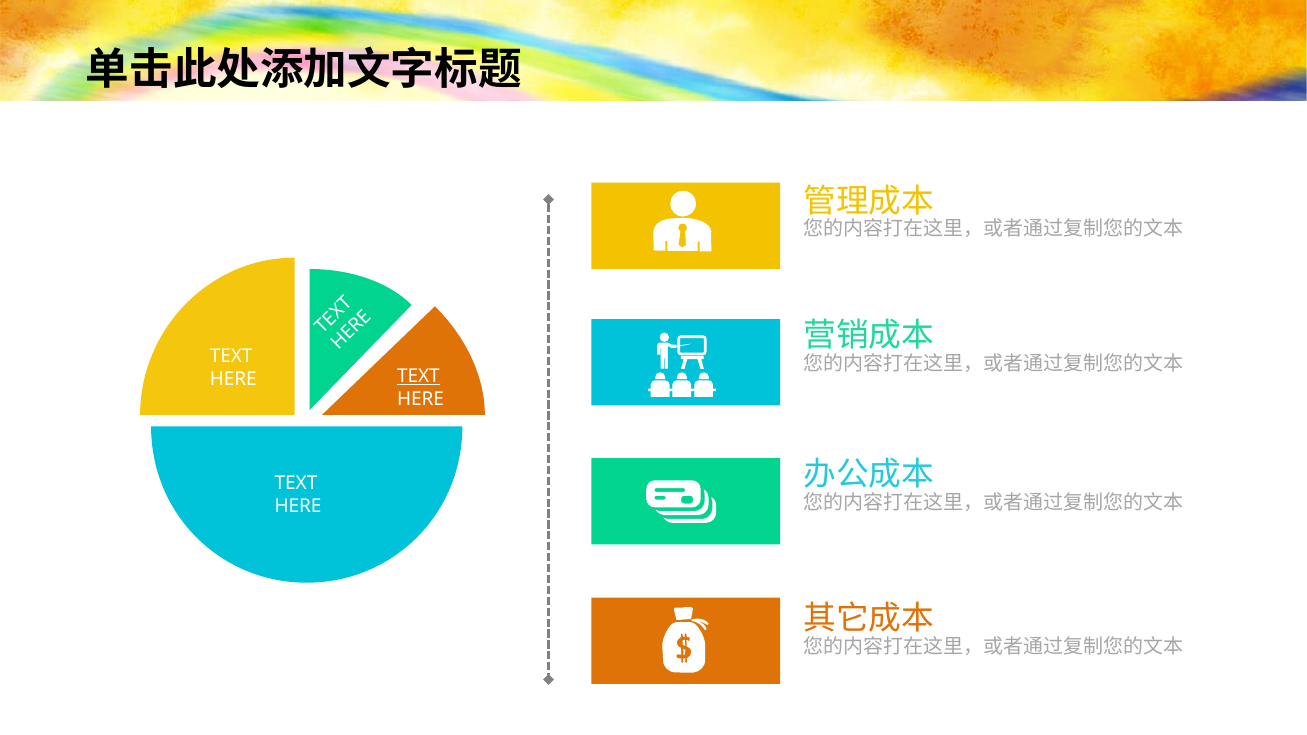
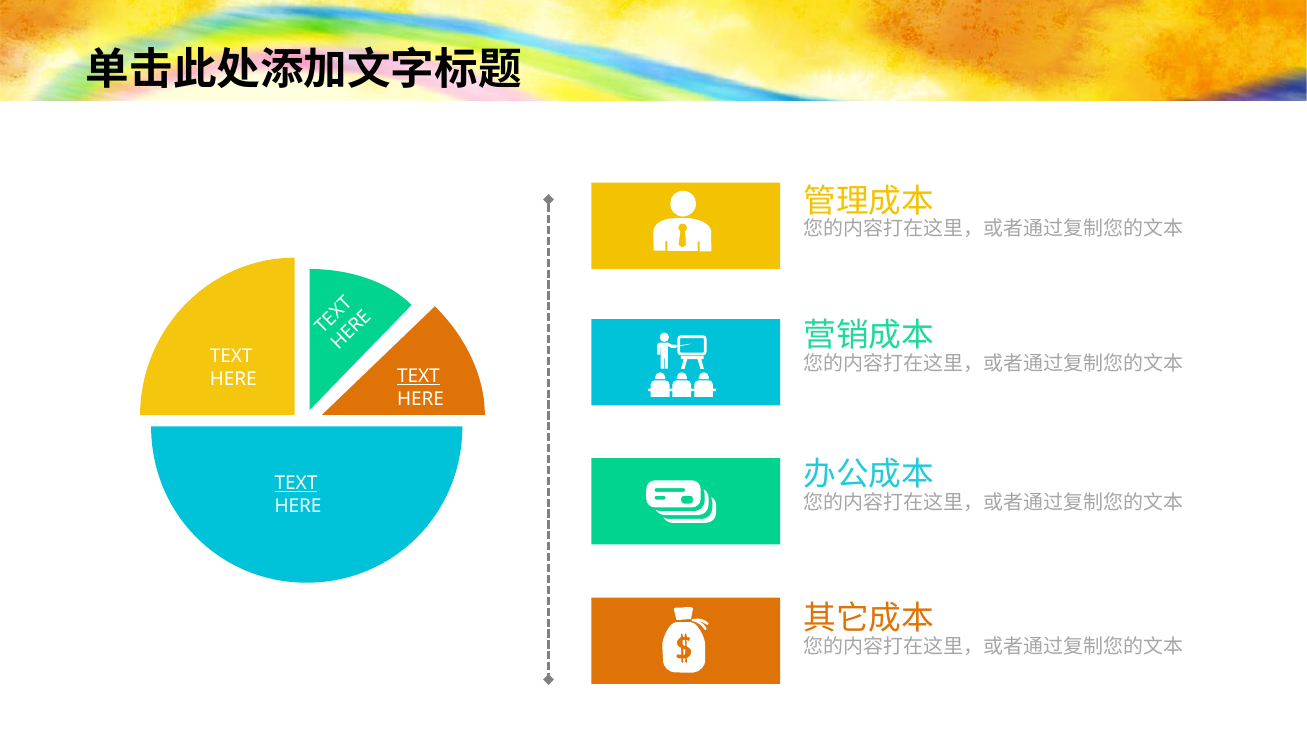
TEXT underline: none -> present (296, 483)
